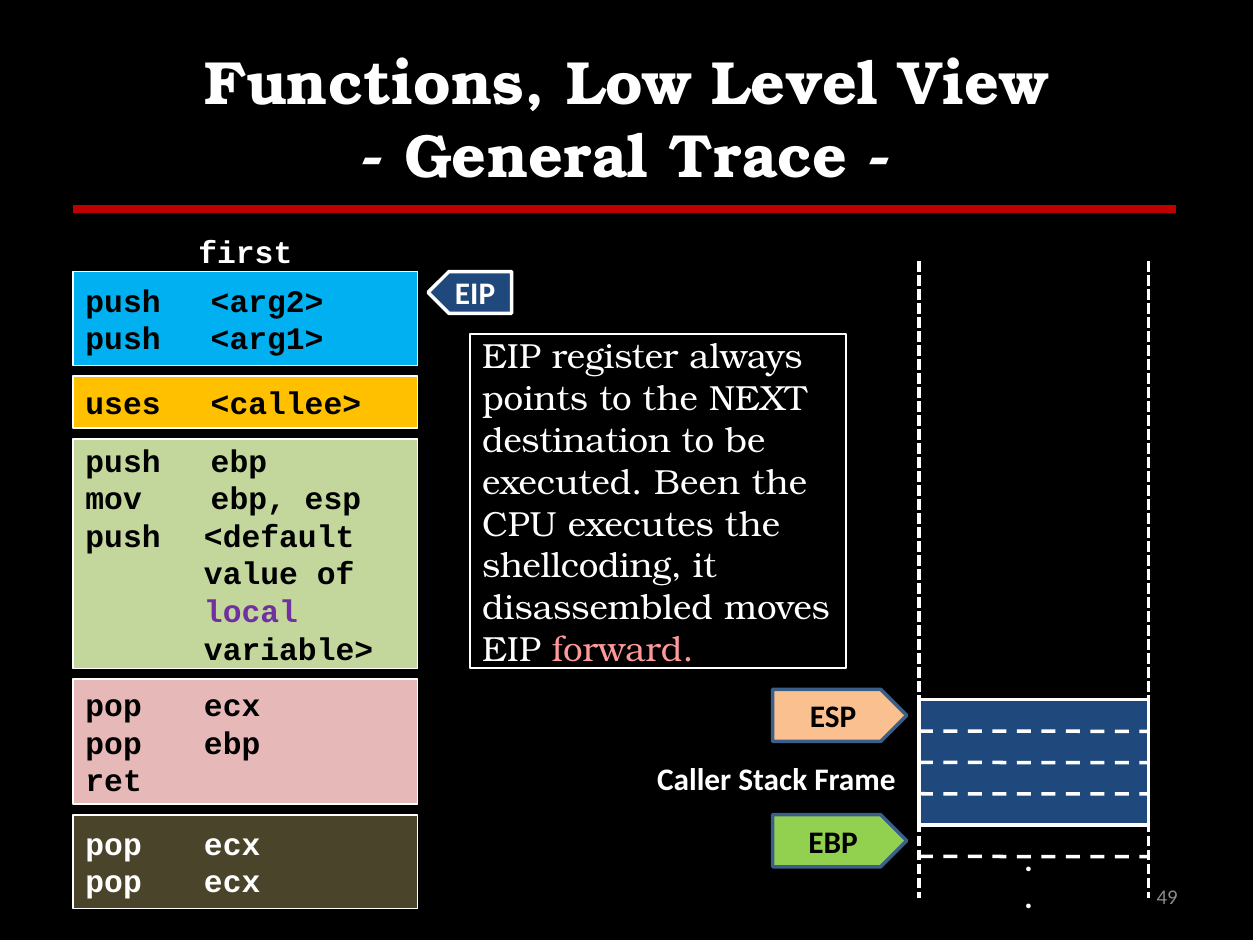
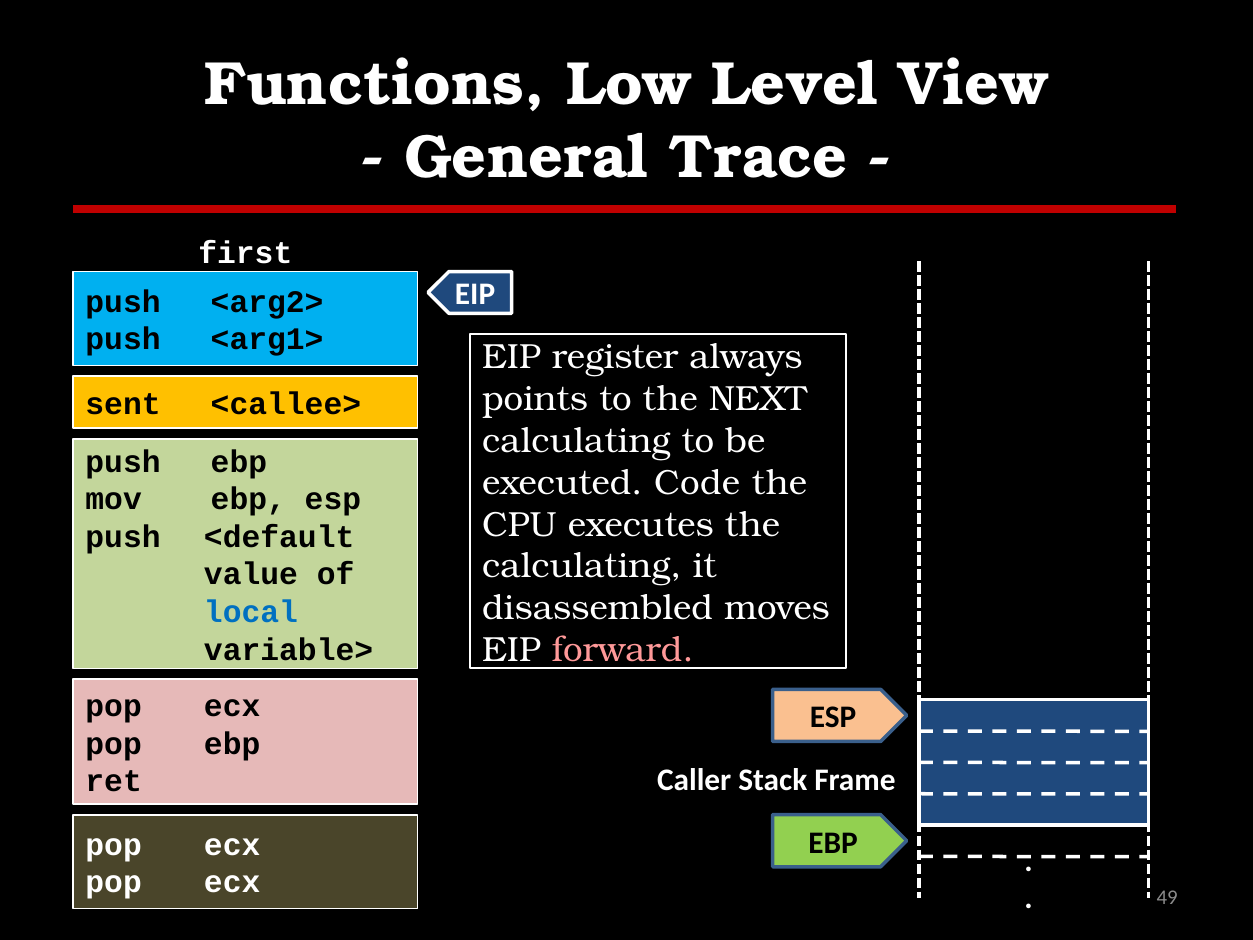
uses: uses -> sent (123, 404)
destination: destination -> calculating (576, 441)
Been: Been -> Code (697, 483)
shellcoding: shellcoding -> calculating (582, 566)
local colour: purple -> blue (251, 612)
